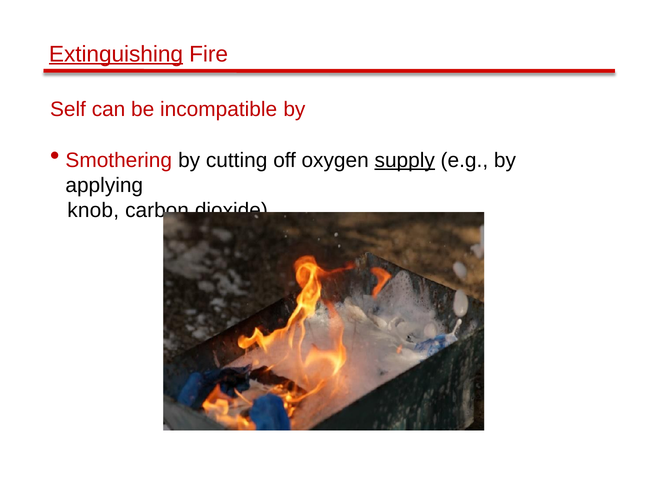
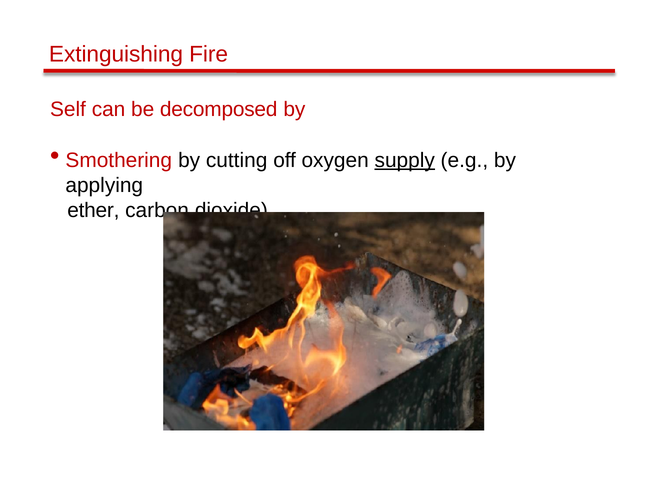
Extinguishing underline: present -> none (116, 54)
incompatible: incompatible -> decomposed (219, 109)
knob: knob -> ether (93, 210)
